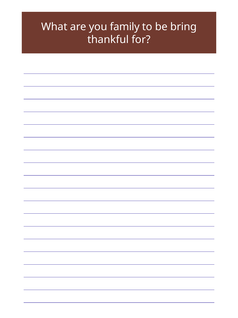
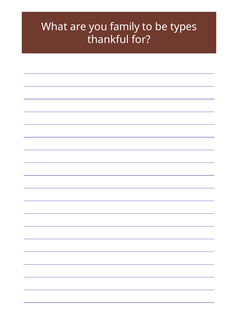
bring: bring -> types (184, 27)
